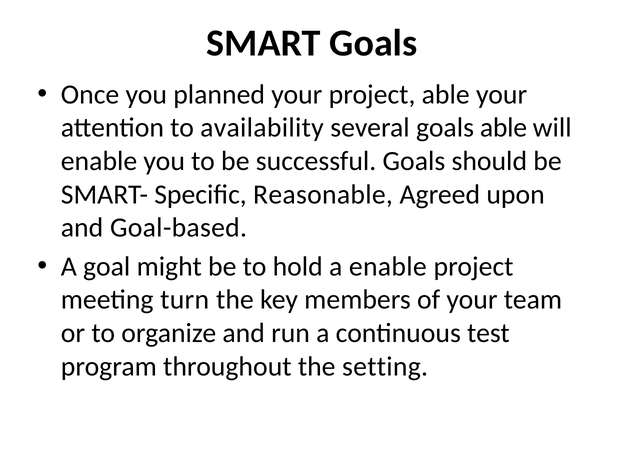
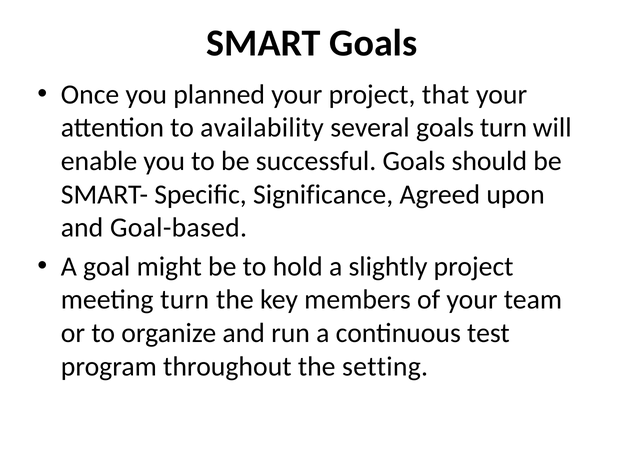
project able: able -> that (446, 94)
goals able: able -> turn (504, 128)
Reasonable: Reasonable -> Significance (323, 194)
a enable: enable -> slightly (388, 266)
